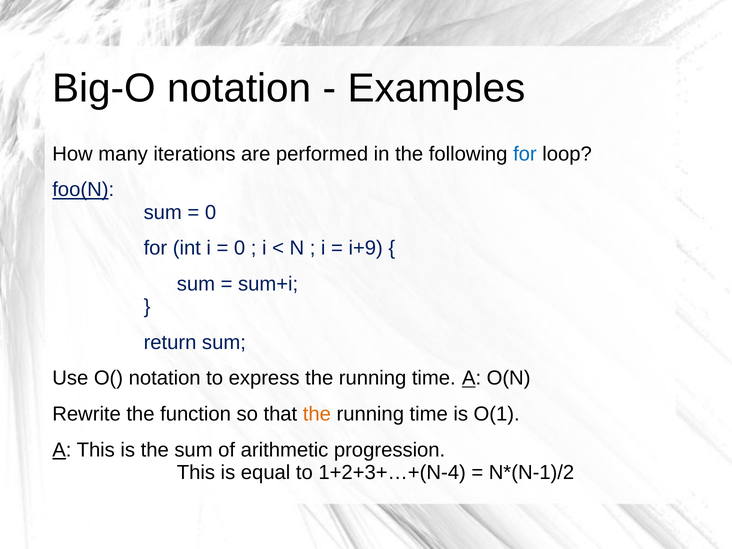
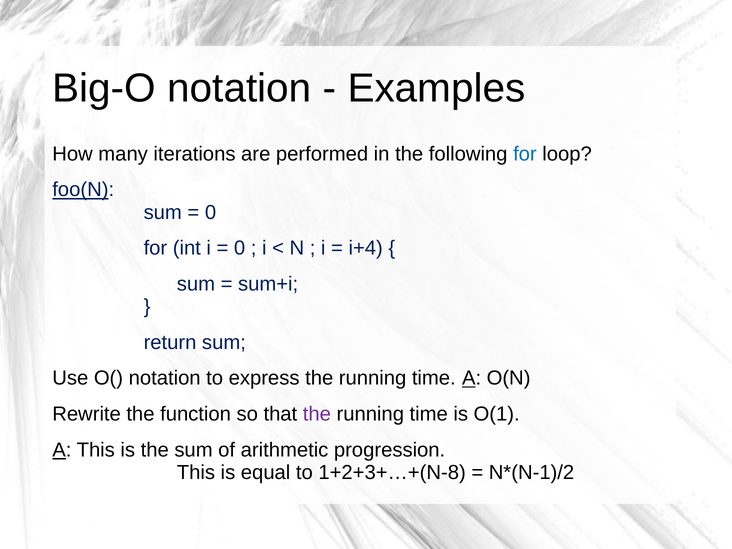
i+9: i+9 -> i+4 (366, 248)
the colour: orange -> purple (317, 414)
1+2+3+…+(N-4: 1+2+3+…+(N-4 -> 1+2+3+…+(N-8 (392, 472)
